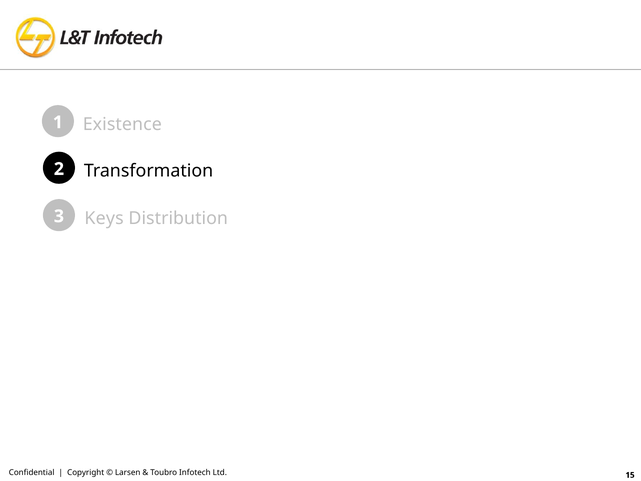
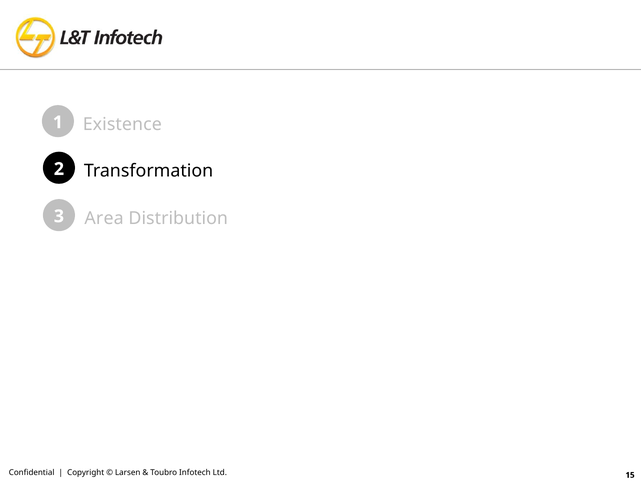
Keys: Keys -> Area (104, 218)
